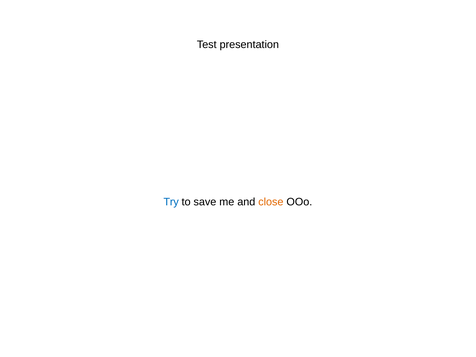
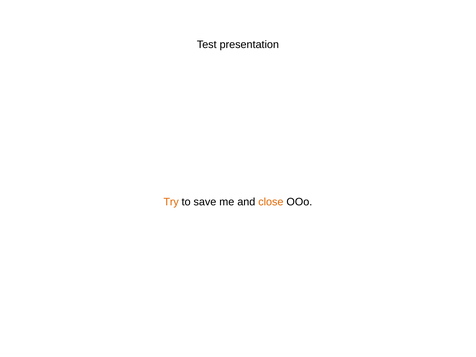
Try colour: blue -> orange (171, 202)
